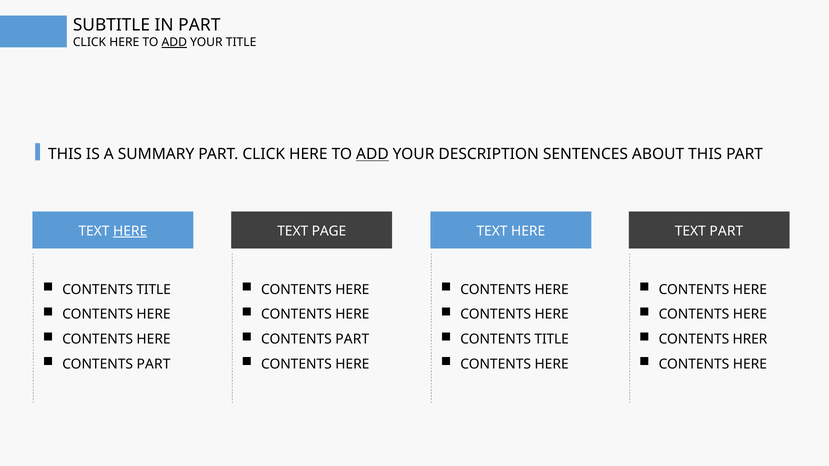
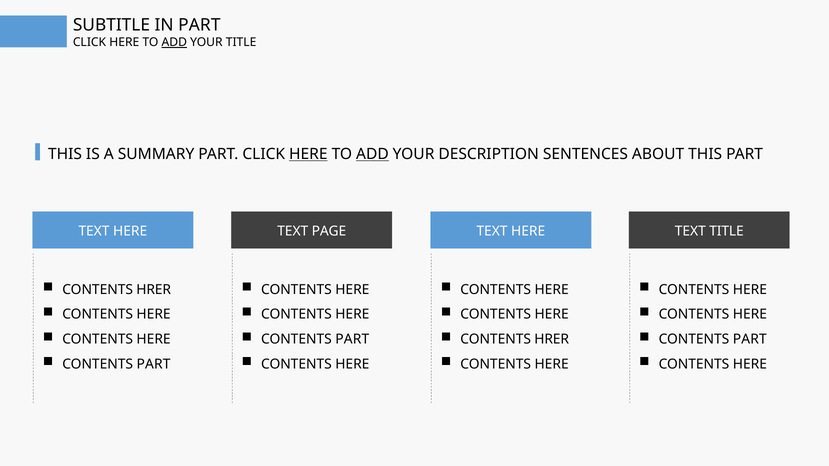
HERE underline: none -> present (308, 154)
HERE underline: present -> none (130, 231)
TEXT PART: PART -> TITLE (727, 231)
TITLE: TITLE -> HRER (154, 290)
TITLE: TITLE -> HRER (552, 339)
HRER: HRER -> PART (750, 339)
